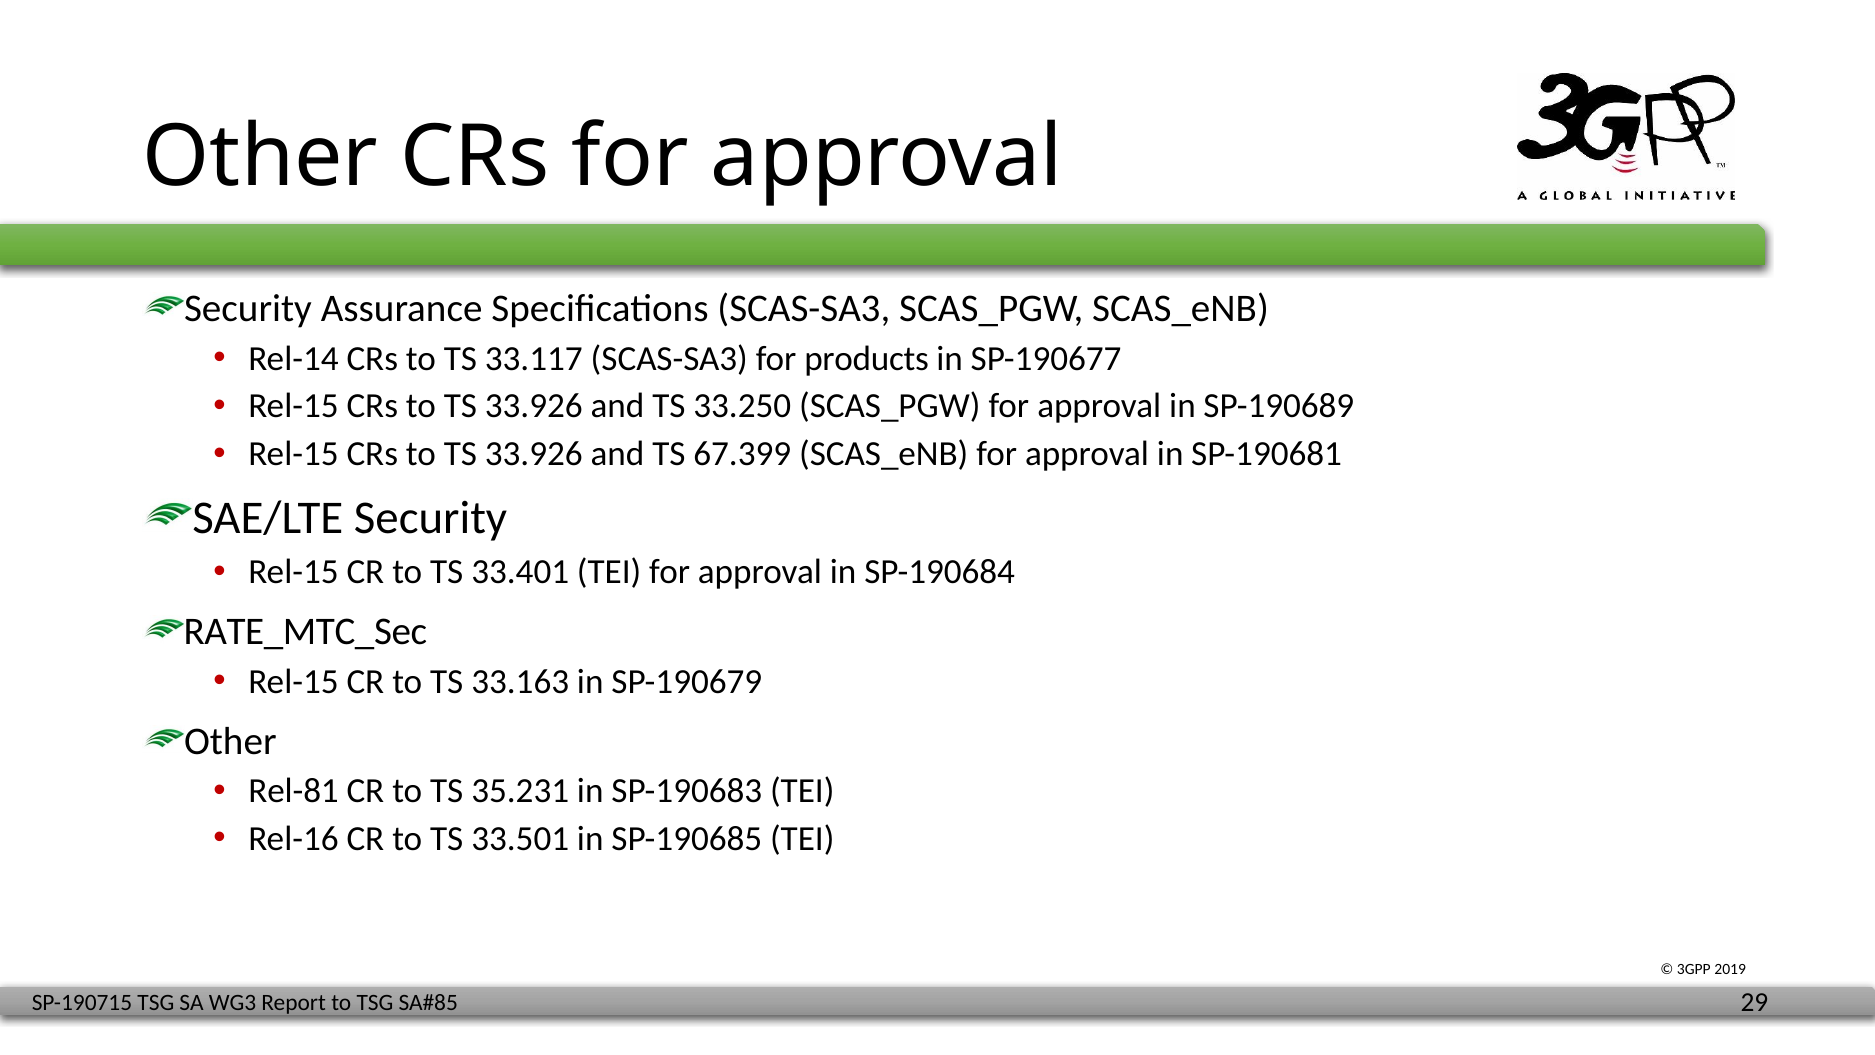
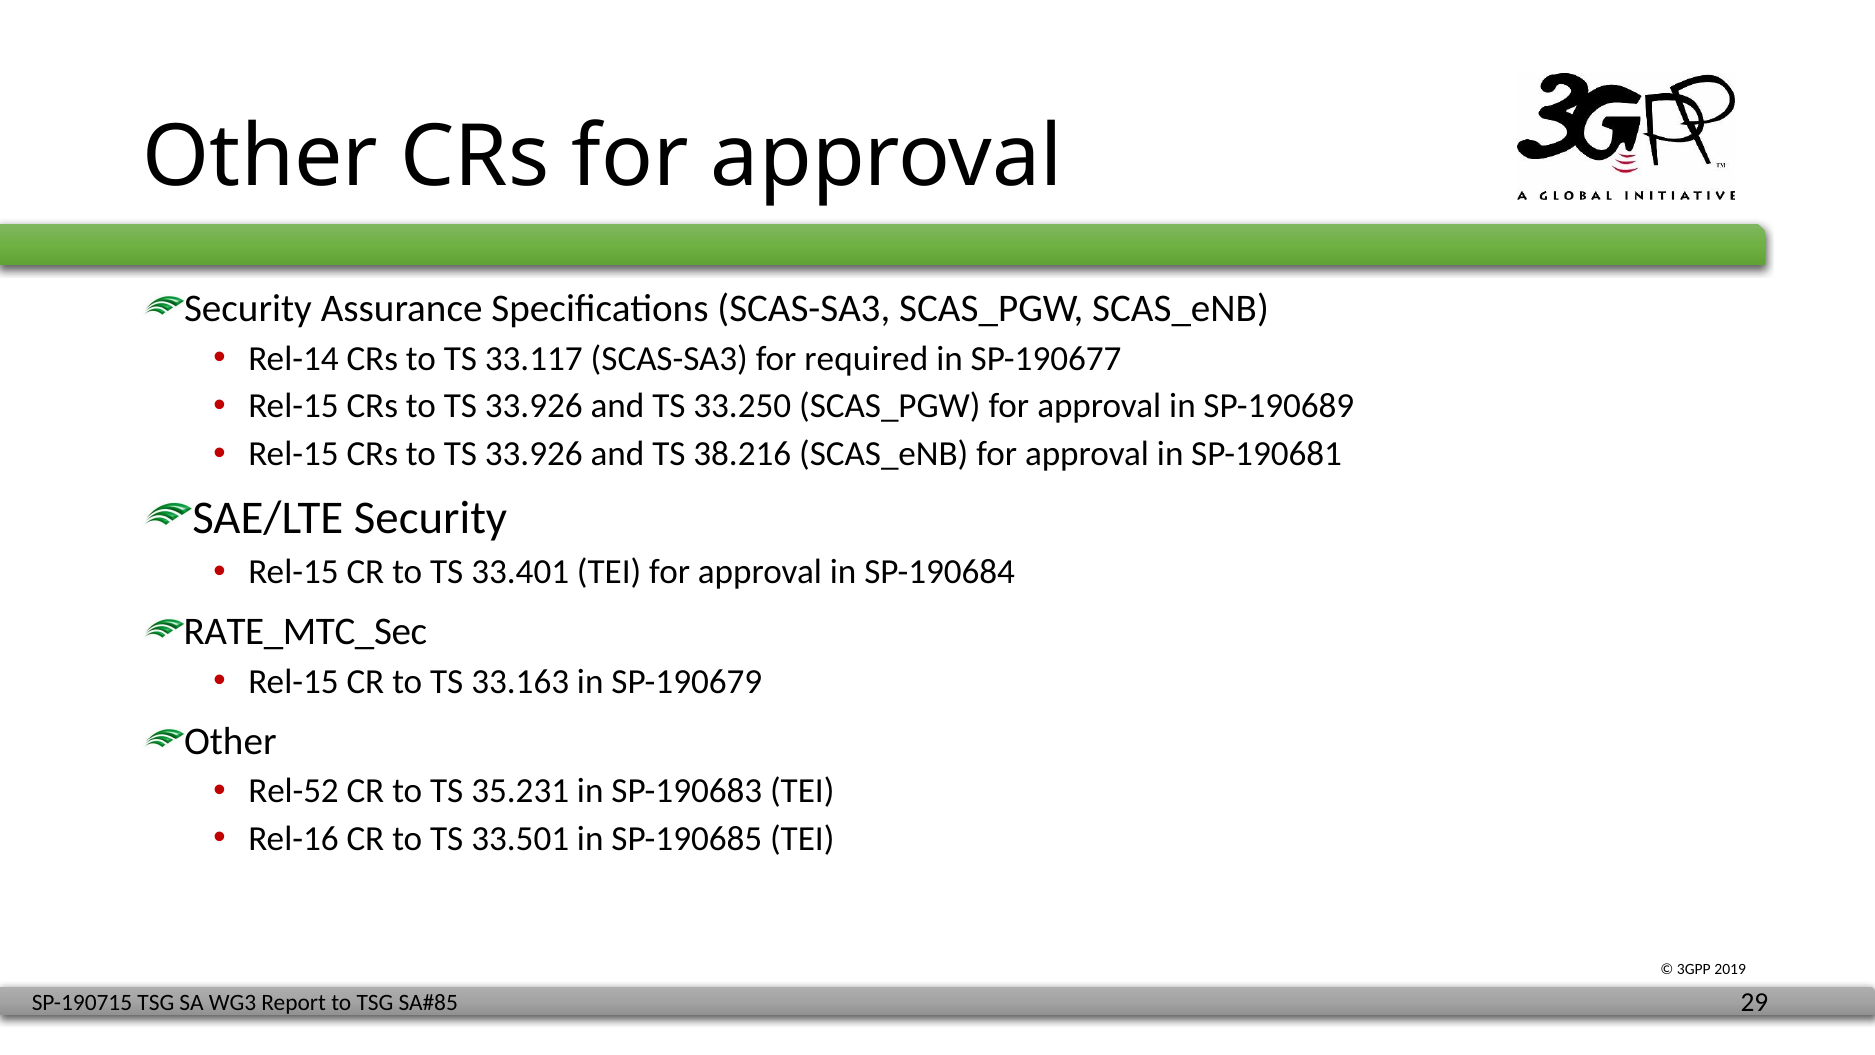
products: products -> required (866, 359)
67.399: 67.399 -> 38.216 (742, 454)
Rel-81: Rel-81 -> Rel-52 (294, 791)
